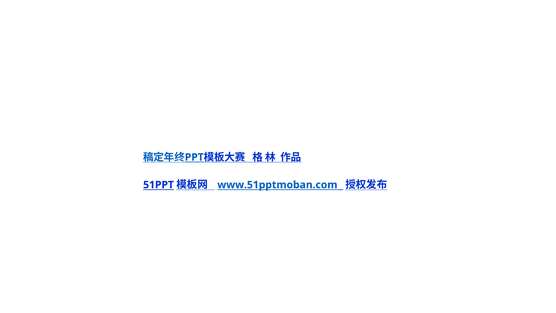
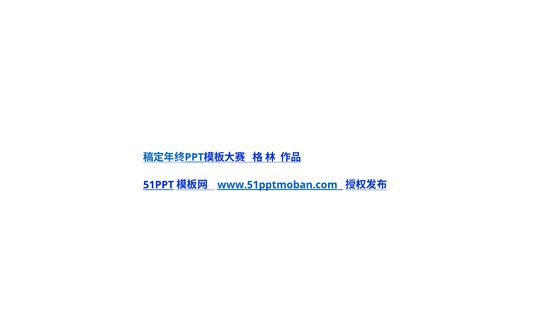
www.51pptmoban.com underline: none -> present (277, 185)
